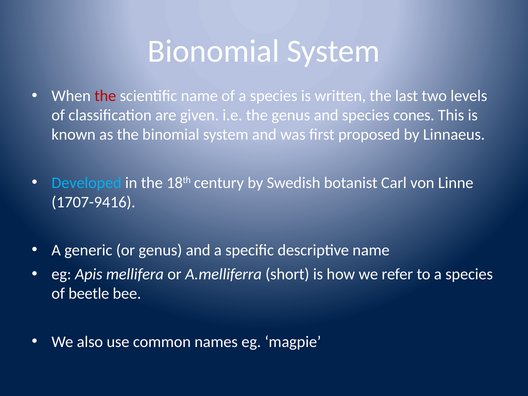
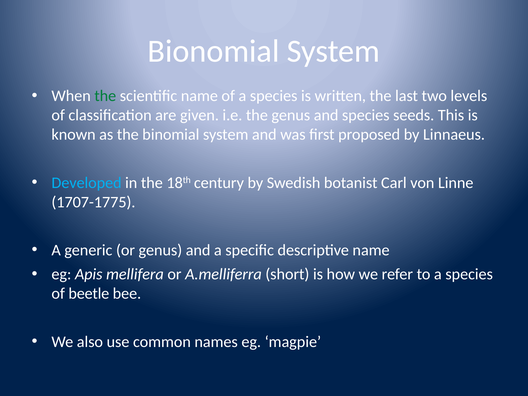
the colour: red -> green (105, 96)
cones: cones -> seeds (414, 115)
1707-9416: 1707-9416 -> 1707-1775 (93, 202)
